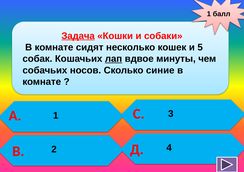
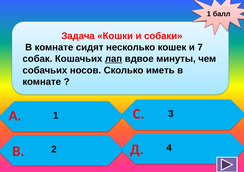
Задача underline: present -> none (78, 36)
5: 5 -> 7 (200, 47)
синие: синие -> иметь (160, 70)
